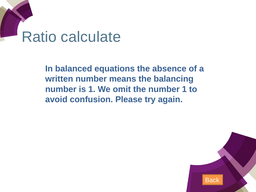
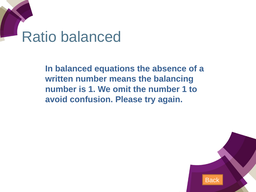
Ratio calculate: calculate -> balanced (91, 37)
